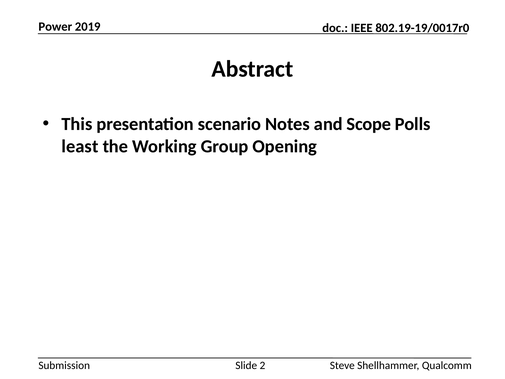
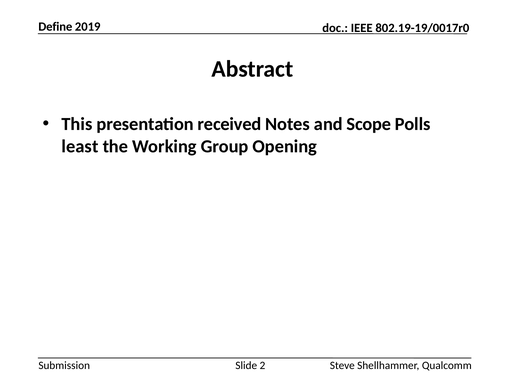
Power: Power -> Define (55, 27)
scenario: scenario -> received (230, 124)
